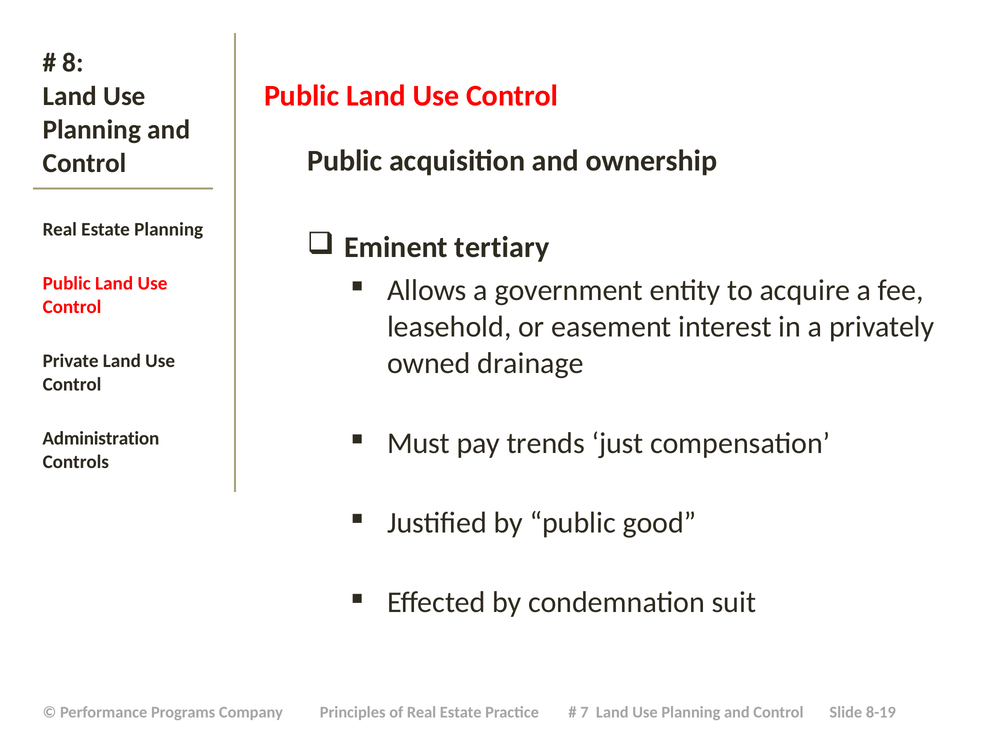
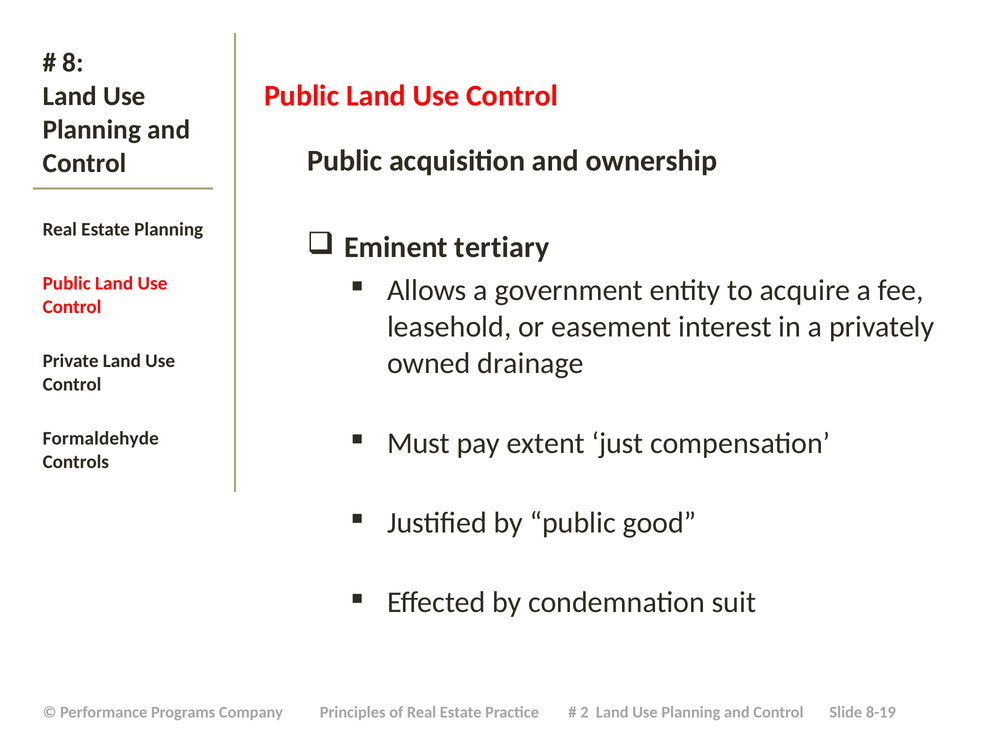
trends: trends -> extent (546, 443)
Administration: Administration -> Formaldehyde (101, 438)
7: 7 -> 2 (584, 712)
